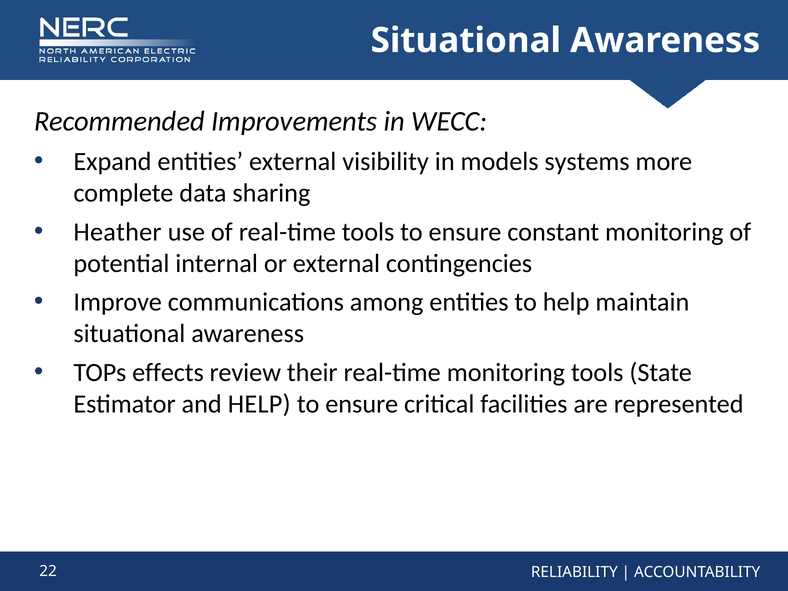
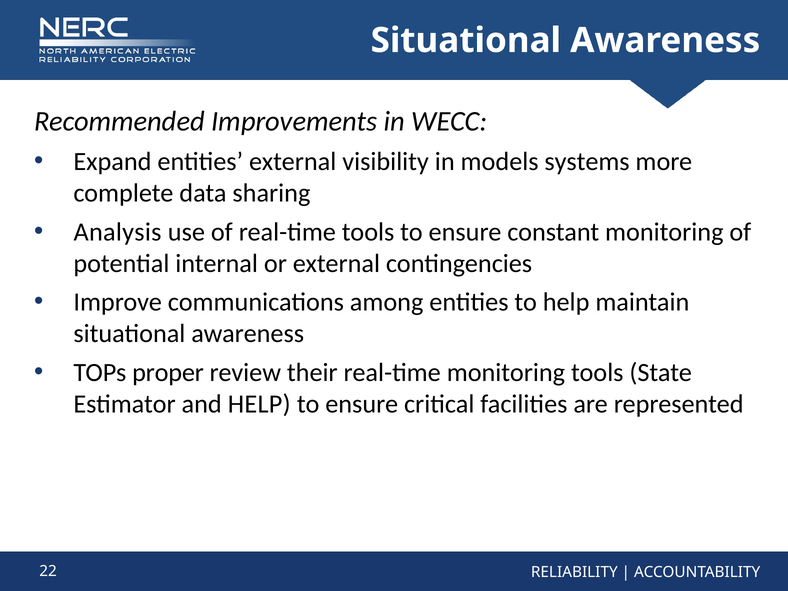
Heather: Heather -> Analysis (118, 232)
effects: effects -> proper (168, 373)
